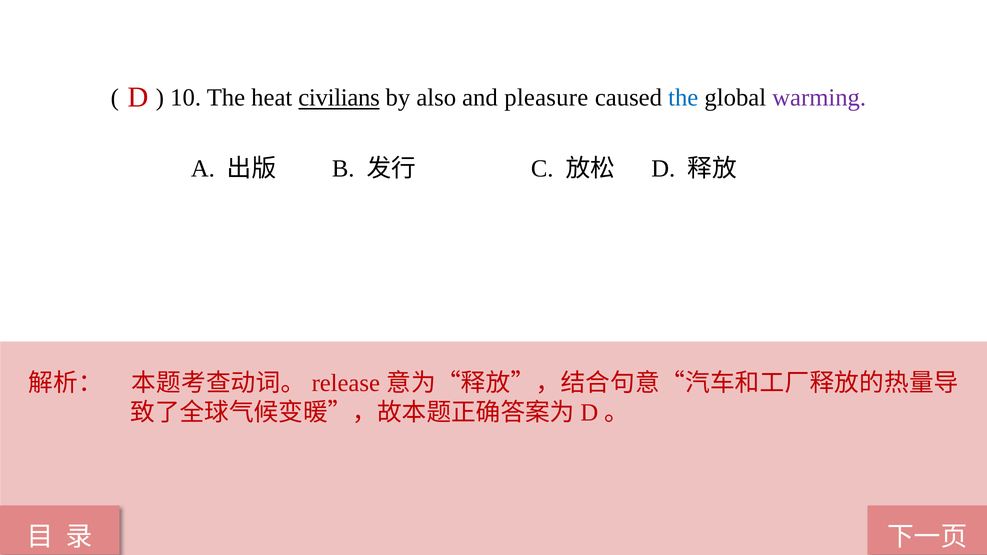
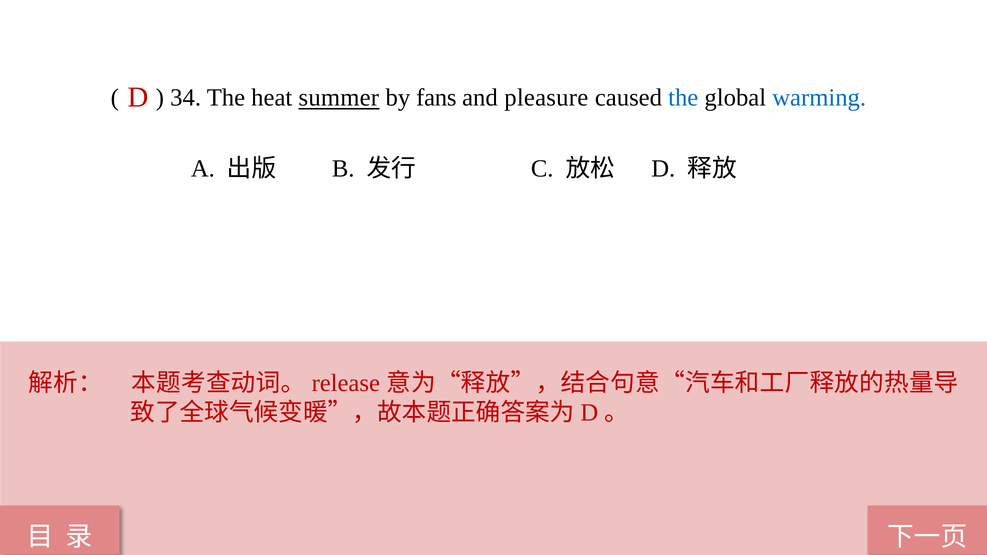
10: 10 -> 34 (186, 98)
civilians: civilians -> summer (339, 98)
also: also -> fans (436, 98)
warming colour: purple -> blue (819, 98)
